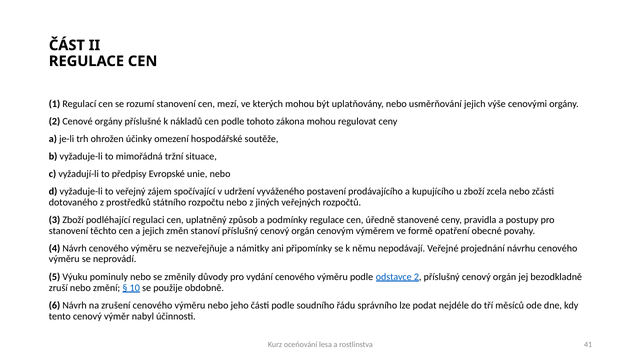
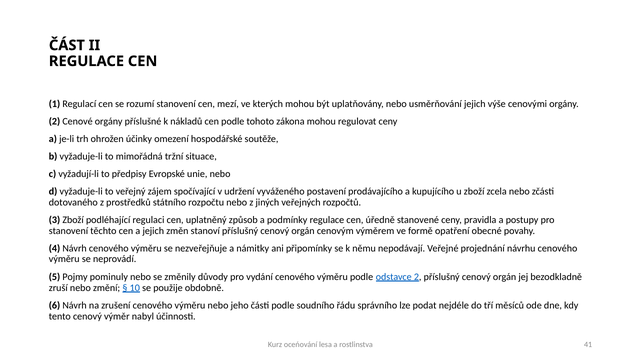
Výuku: Výuku -> Pojmy (75, 276)
